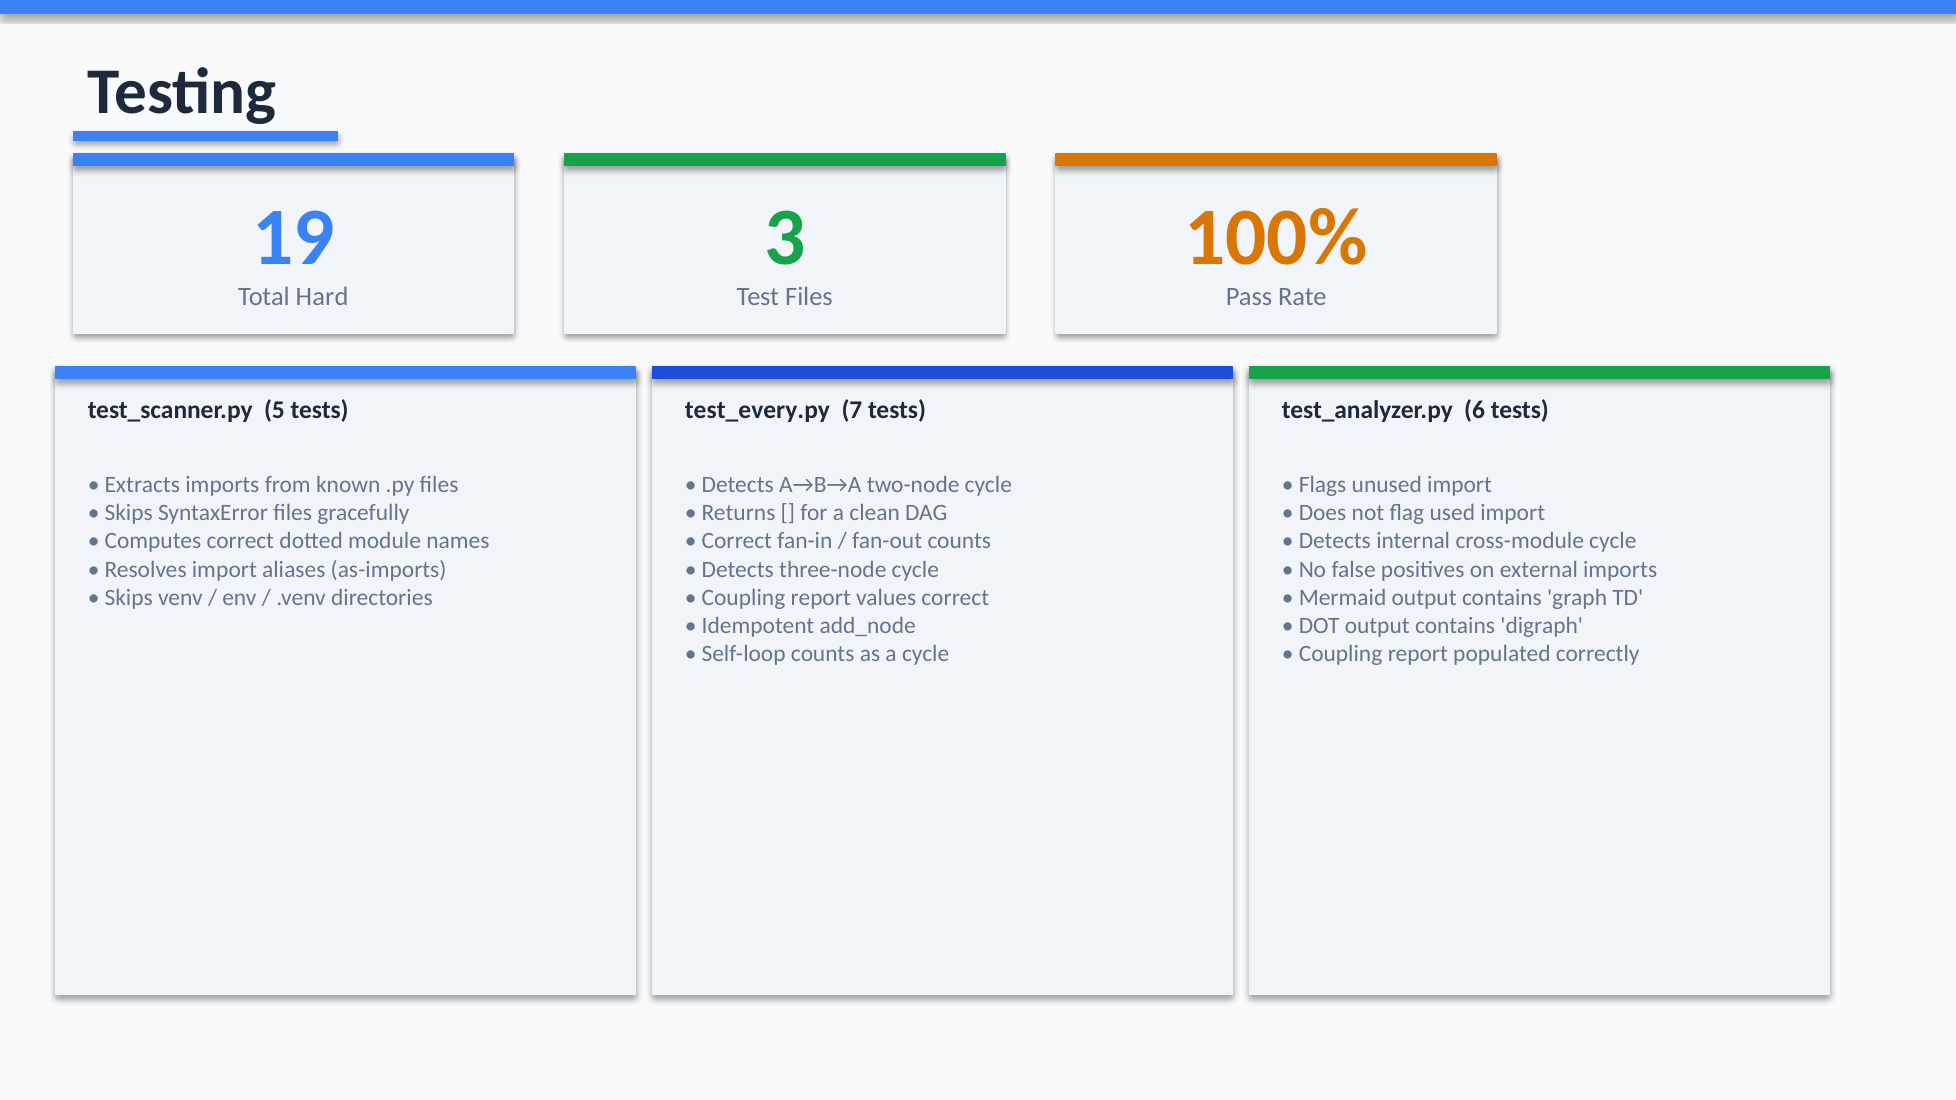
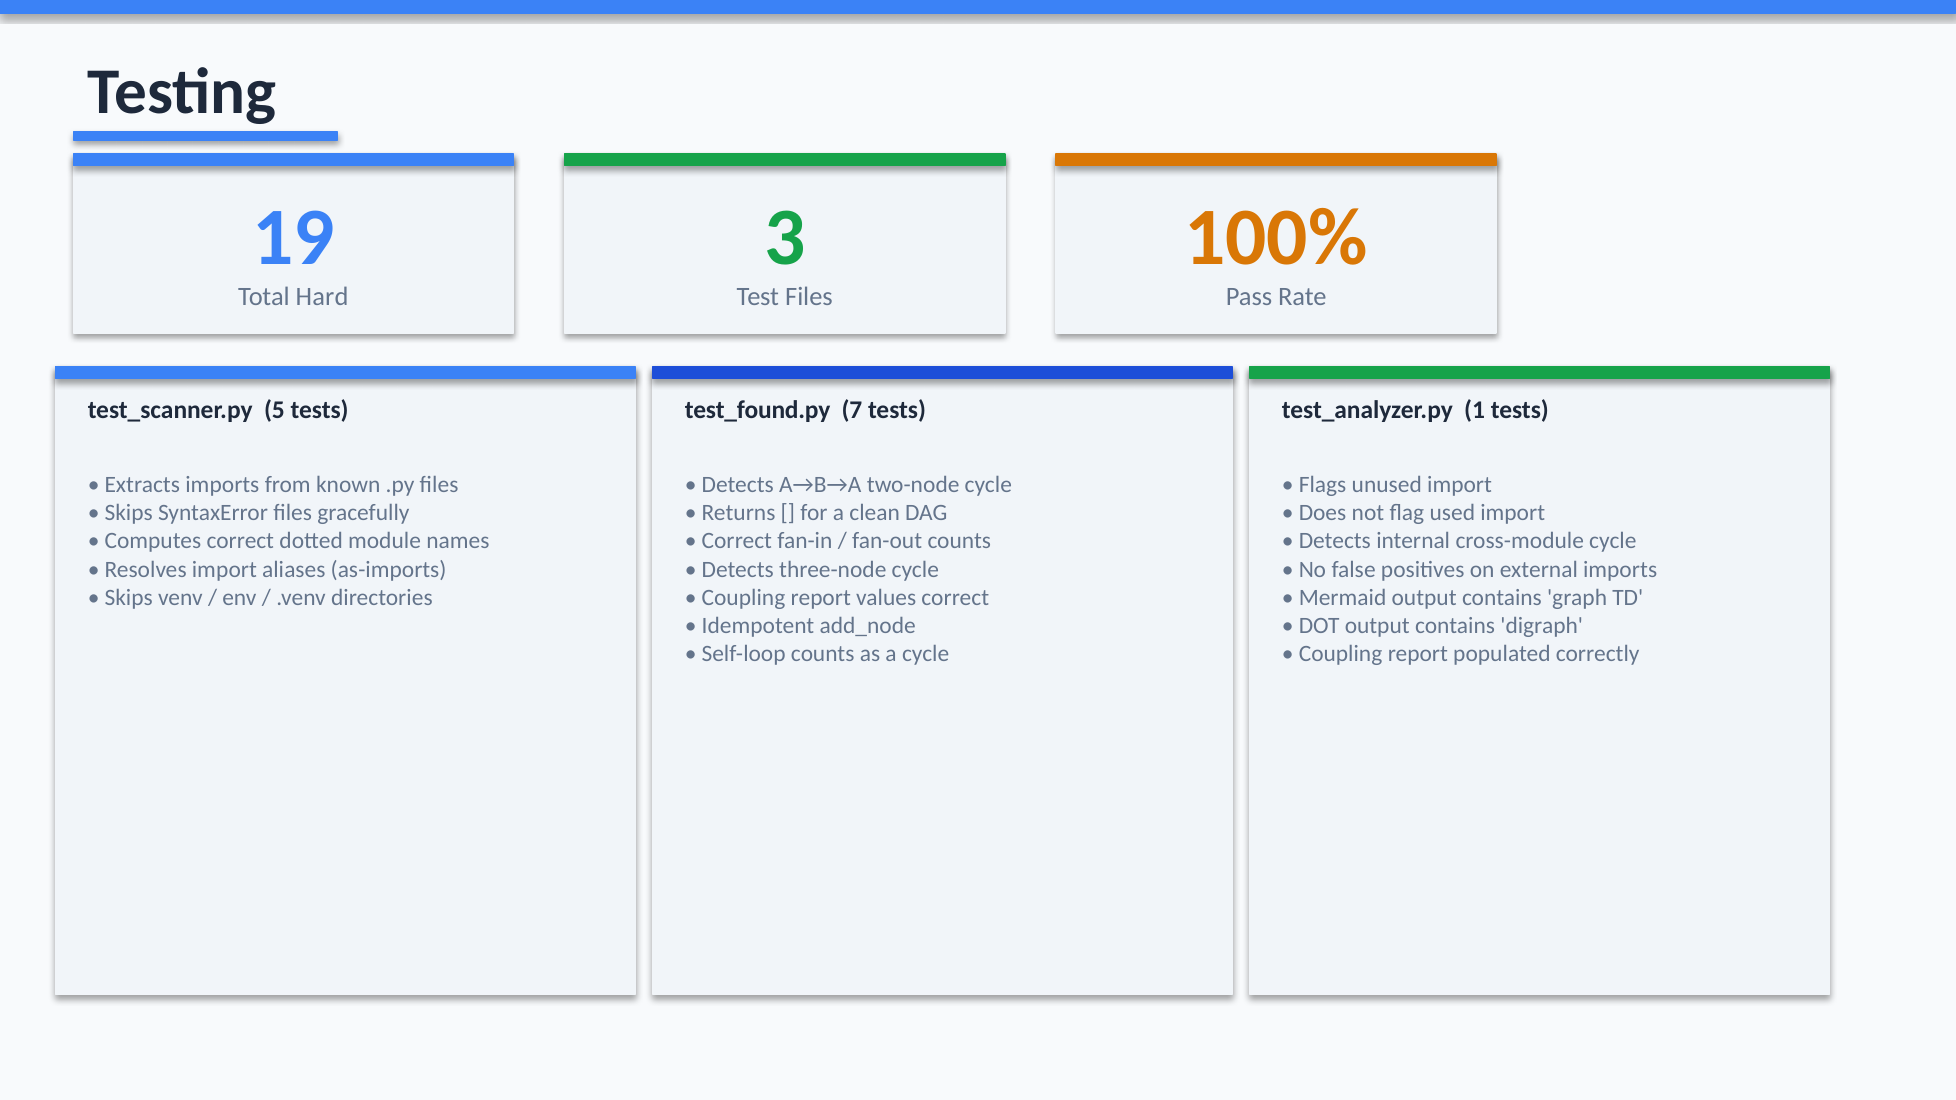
test_every.py: test_every.py -> test_found.py (758, 410)
6: 6 -> 1 (1475, 410)
